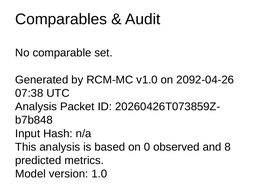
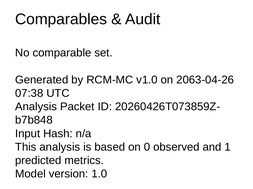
2092-04-26: 2092-04-26 -> 2063-04-26 (205, 80)
8: 8 -> 1 (228, 148)
